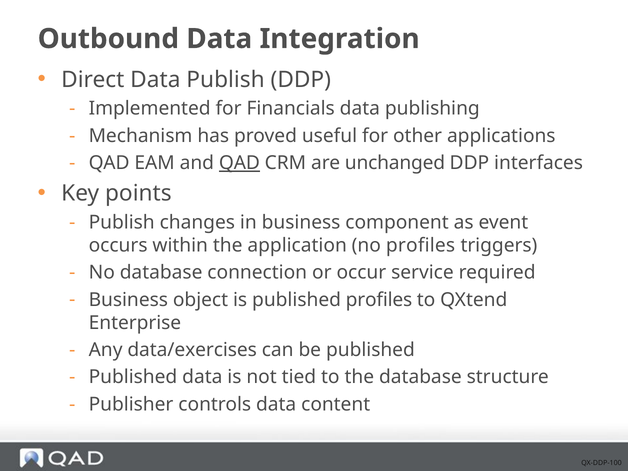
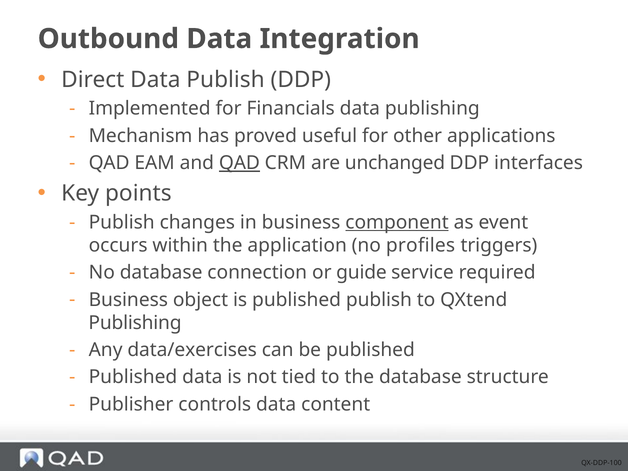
component underline: none -> present (397, 222)
occur: occur -> guide (361, 273)
published profiles: profiles -> publish (379, 300)
Enterprise: Enterprise -> Publishing (135, 323)
